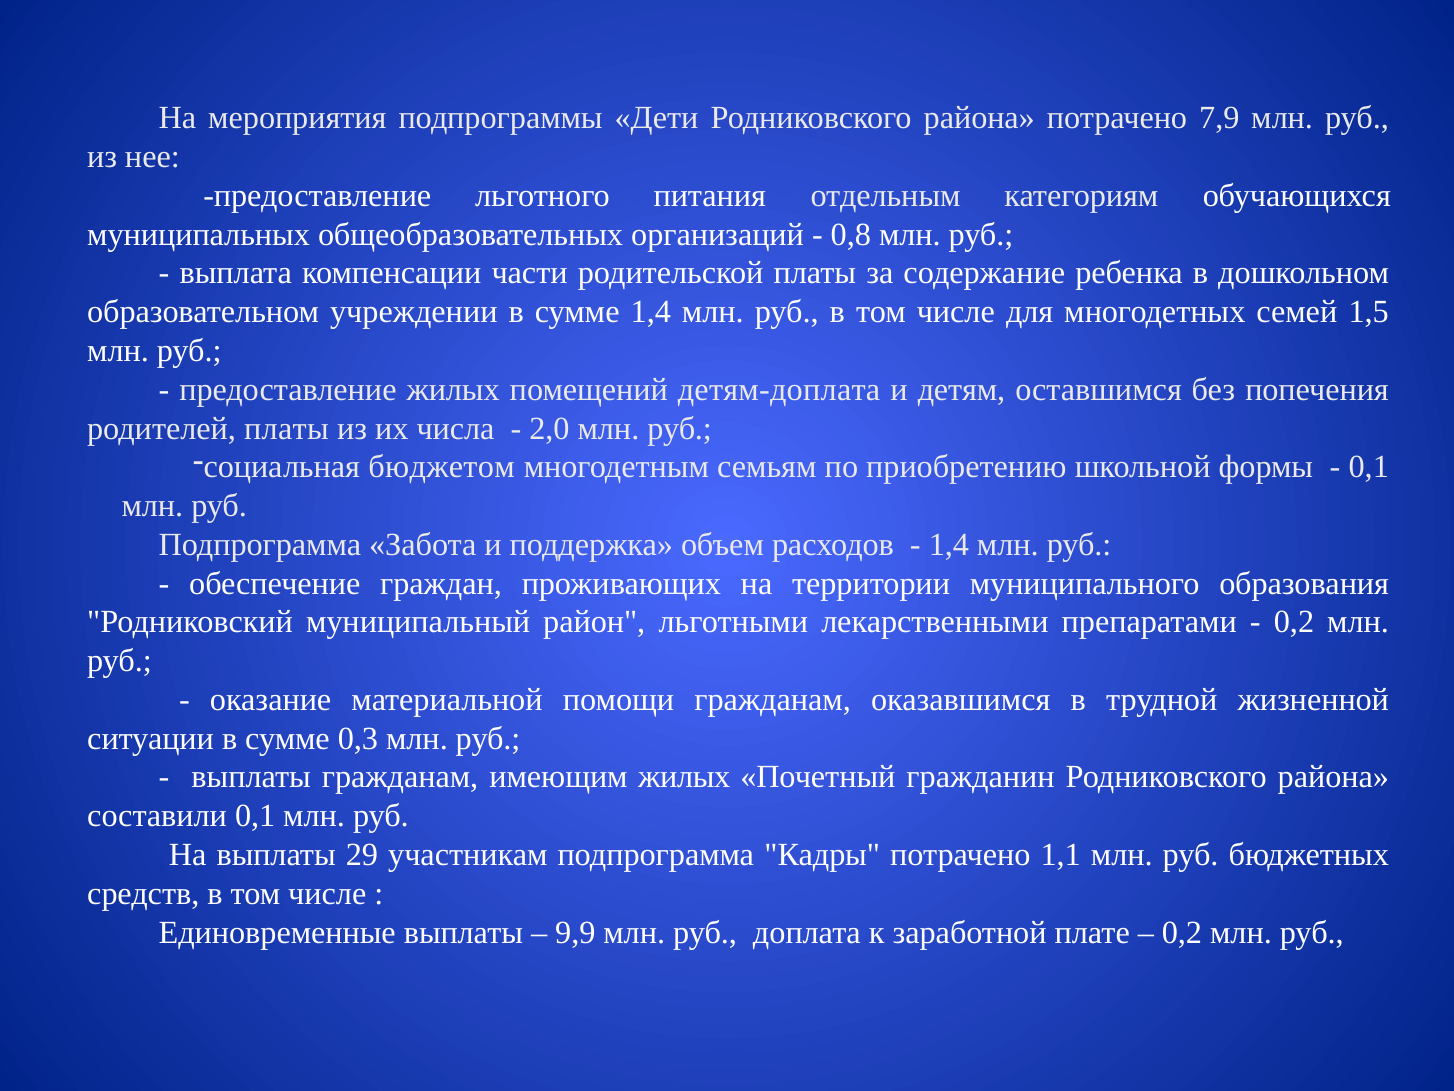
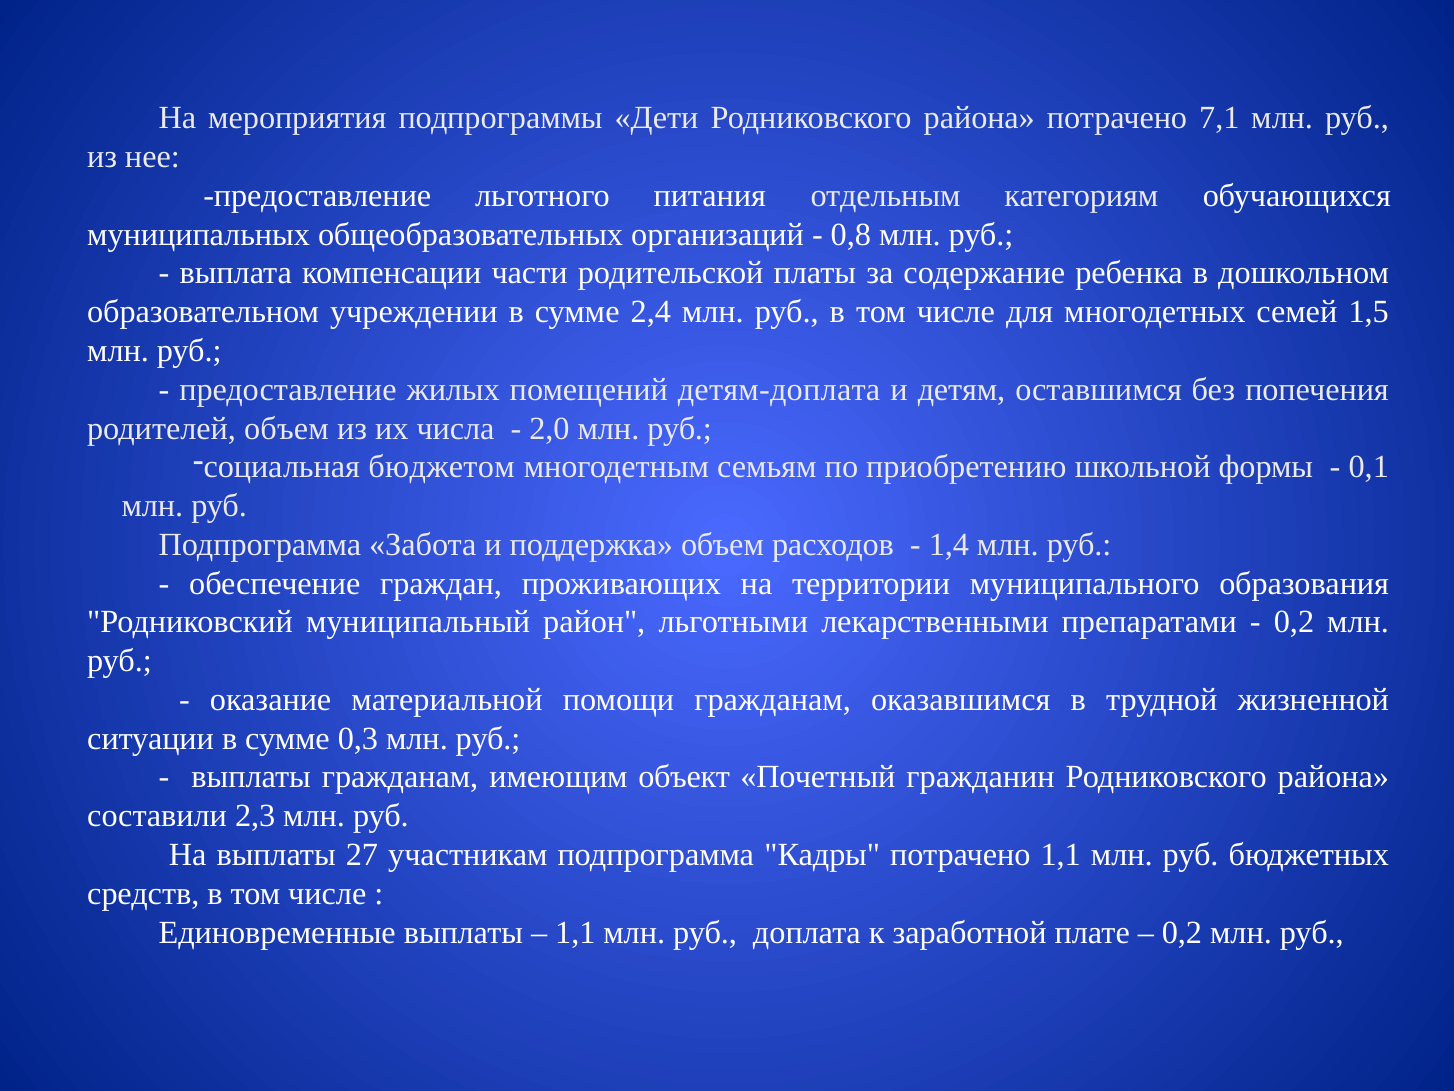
7,9: 7,9 -> 7,1 (1219, 118)
сумме 1,4: 1,4 -> 2,4 (651, 312)
родителей платы: платы -> объем (286, 428)
имеющим жилых: жилых -> объект (684, 777)
составили 0,1: 0,1 -> 2,3 (255, 816)
29: 29 -> 27 (362, 854)
9,9: 9,9 -> 1,1 (575, 932)
